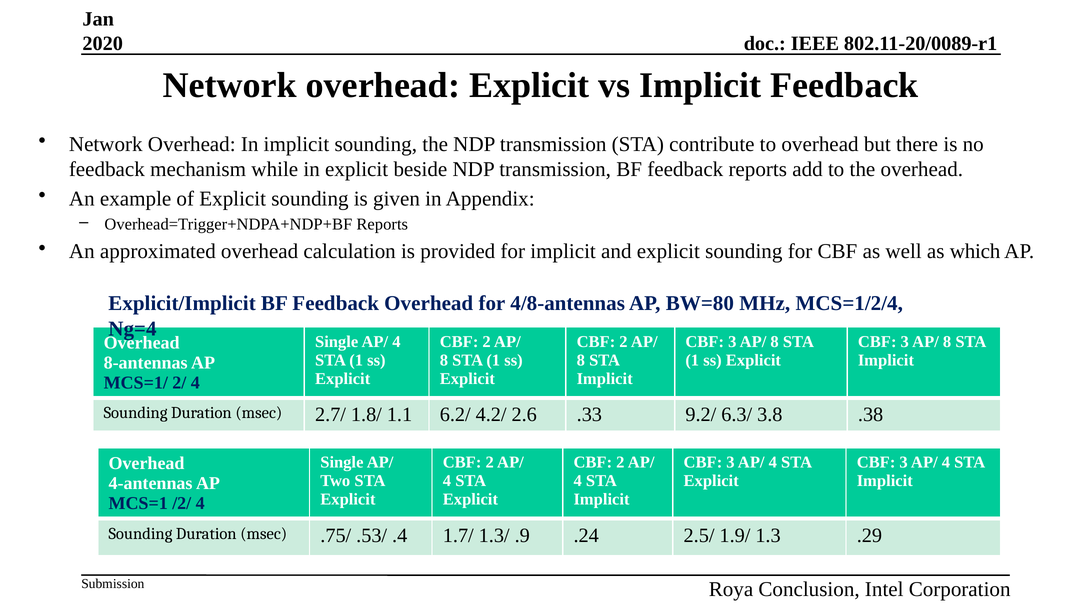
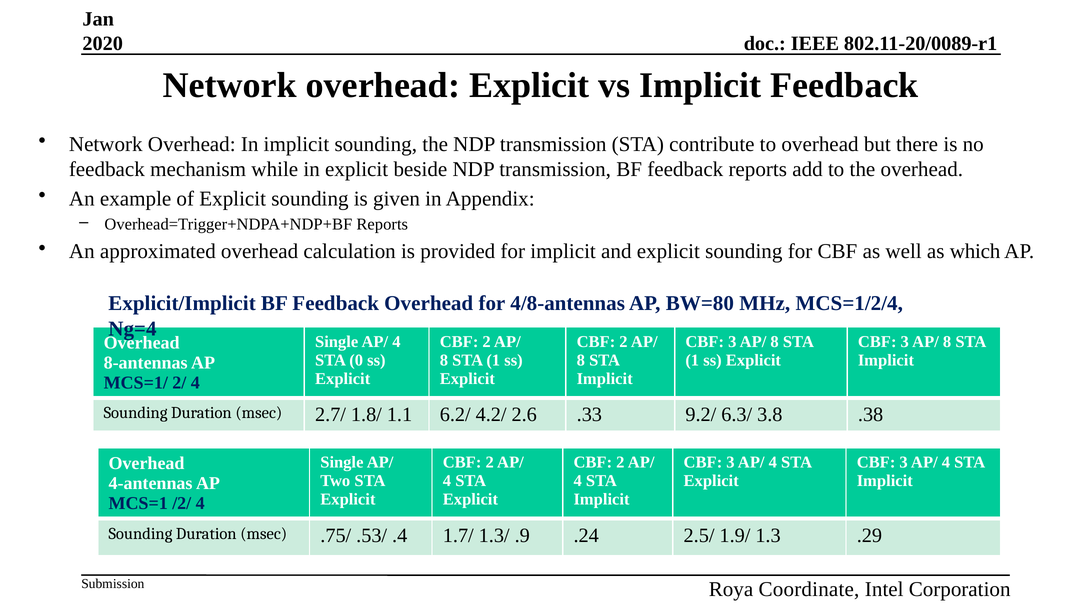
1: 1 -> 0 (356, 360)
Conclusion: Conclusion -> Coordinate (809, 589)
